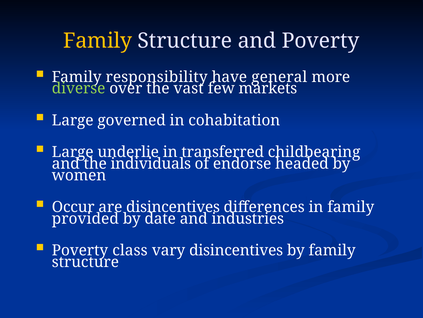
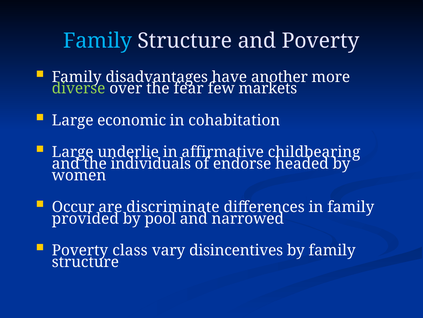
Family colour: yellow -> light blue (98, 41)
responsibility: responsibility -> disadvantages (157, 77)
general: general -> another (279, 77)
vast: vast -> fear (189, 88)
governed: governed -> economic (132, 120)
transferred: transferred -> affirmative (223, 152)
are disincentives: disincentives -> discriminate (173, 207)
date: date -> pool (160, 218)
industries: industries -> narrowed (248, 218)
